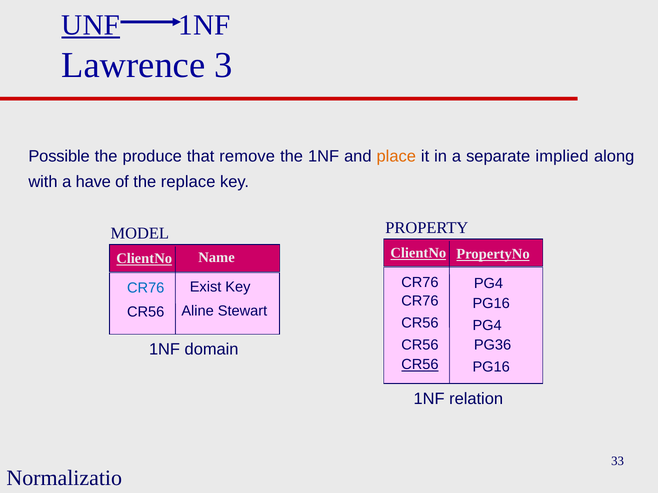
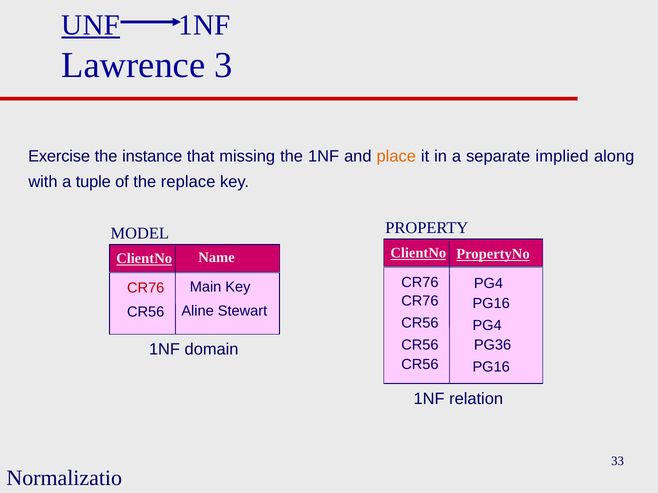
Possible: Possible -> Exercise (59, 156)
produce: produce -> instance (152, 156)
remove: remove -> missing (247, 156)
have: have -> tuple (93, 182)
Exist: Exist -> Main (206, 287)
CR76 colour: blue -> red (146, 288)
CR56 underline: present -> none (420, 365)
